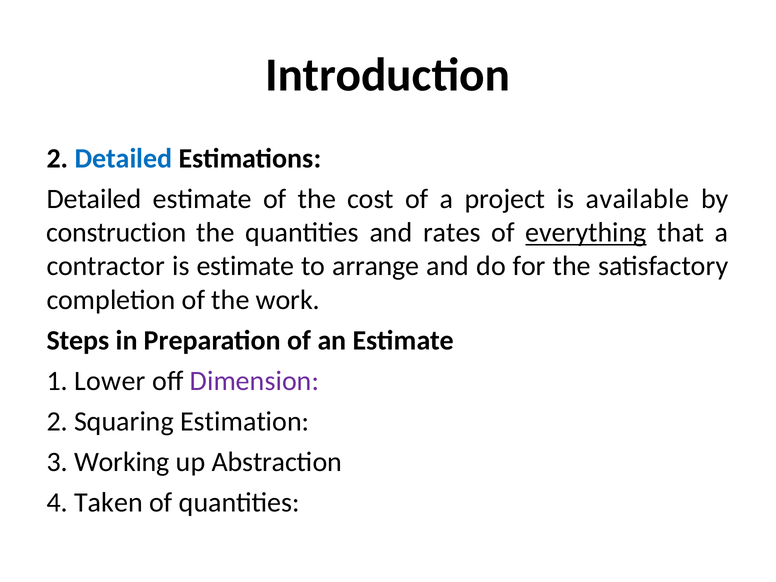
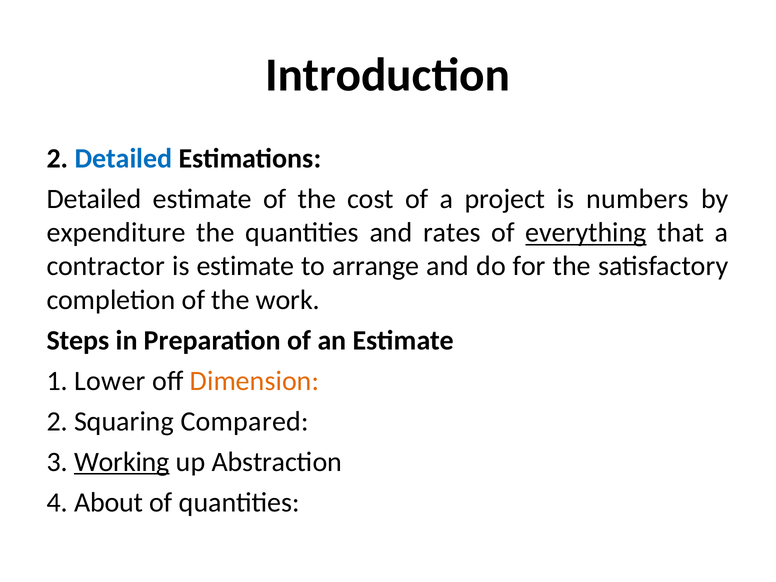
available: available -> numbers (637, 199)
construction: construction -> expenditure (116, 233)
Dimension colour: purple -> orange (254, 381)
Estimation: Estimation -> Compared (245, 421)
Working underline: none -> present (122, 462)
Taken: Taken -> About (109, 502)
